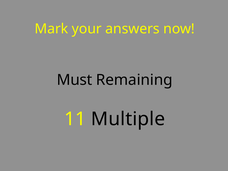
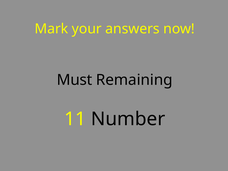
Multiple: Multiple -> Number (128, 119)
